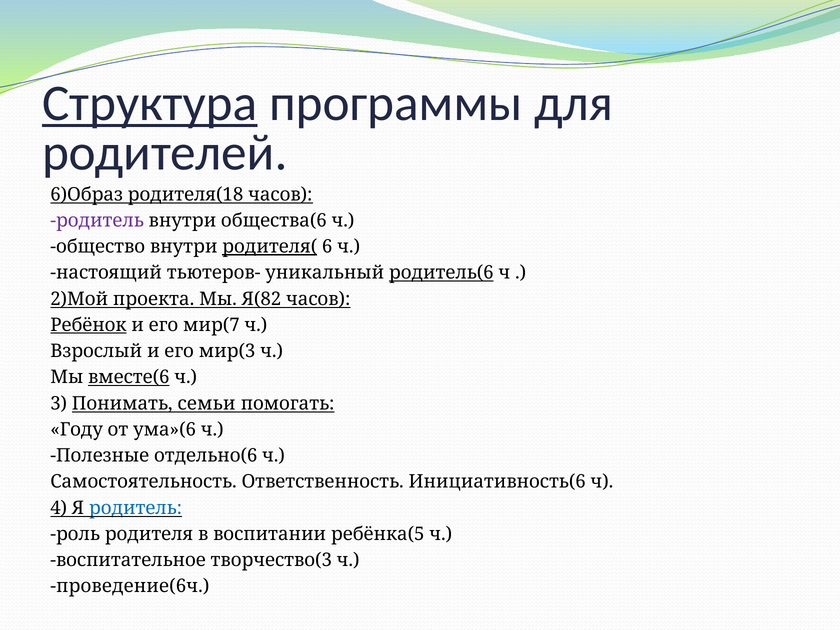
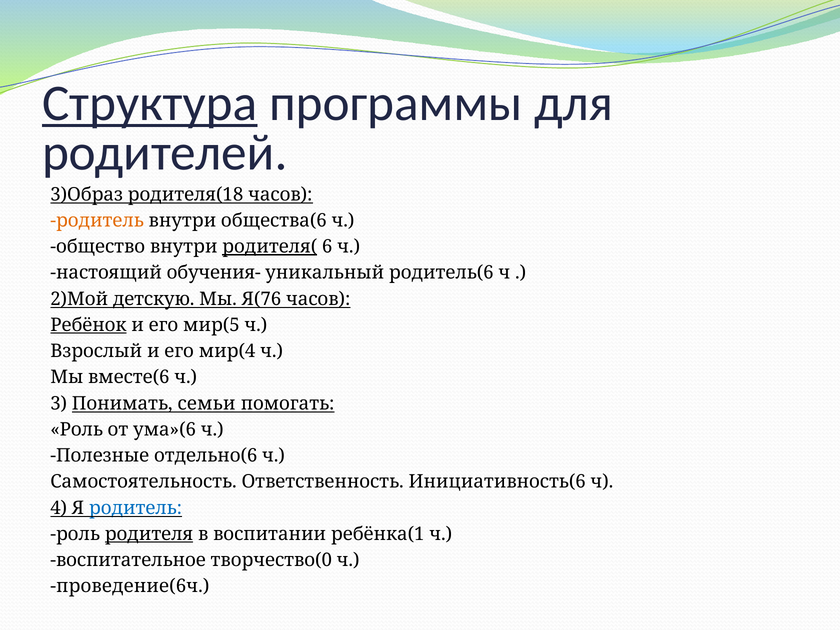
6)Образ: 6)Образ -> 3)Образ (87, 194)
родитель colour: purple -> orange (97, 221)
тьютеров-: тьютеров- -> обучения- (214, 273)
родитель(6 underline: present -> none (441, 273)
проекта: проекта -> детскую (154, 299)
Я(82: Я(82 -> Я(76 (261, 299)
мир(7: мир(7 -> мир(5 (211, 325)
мир(3: мир(3 -> мир(4 (227, 351)
вместе(6 underline: present -> none (129, 377)
Году: Году -> Роль (77, 430)
родителя underline: none -> present (149, 534)
ребёнка(5: ребёнка(5 -> ребёнка(1 (378, 534)
творчество(3: творчество(3 -> творчество(0 (271, 560)
